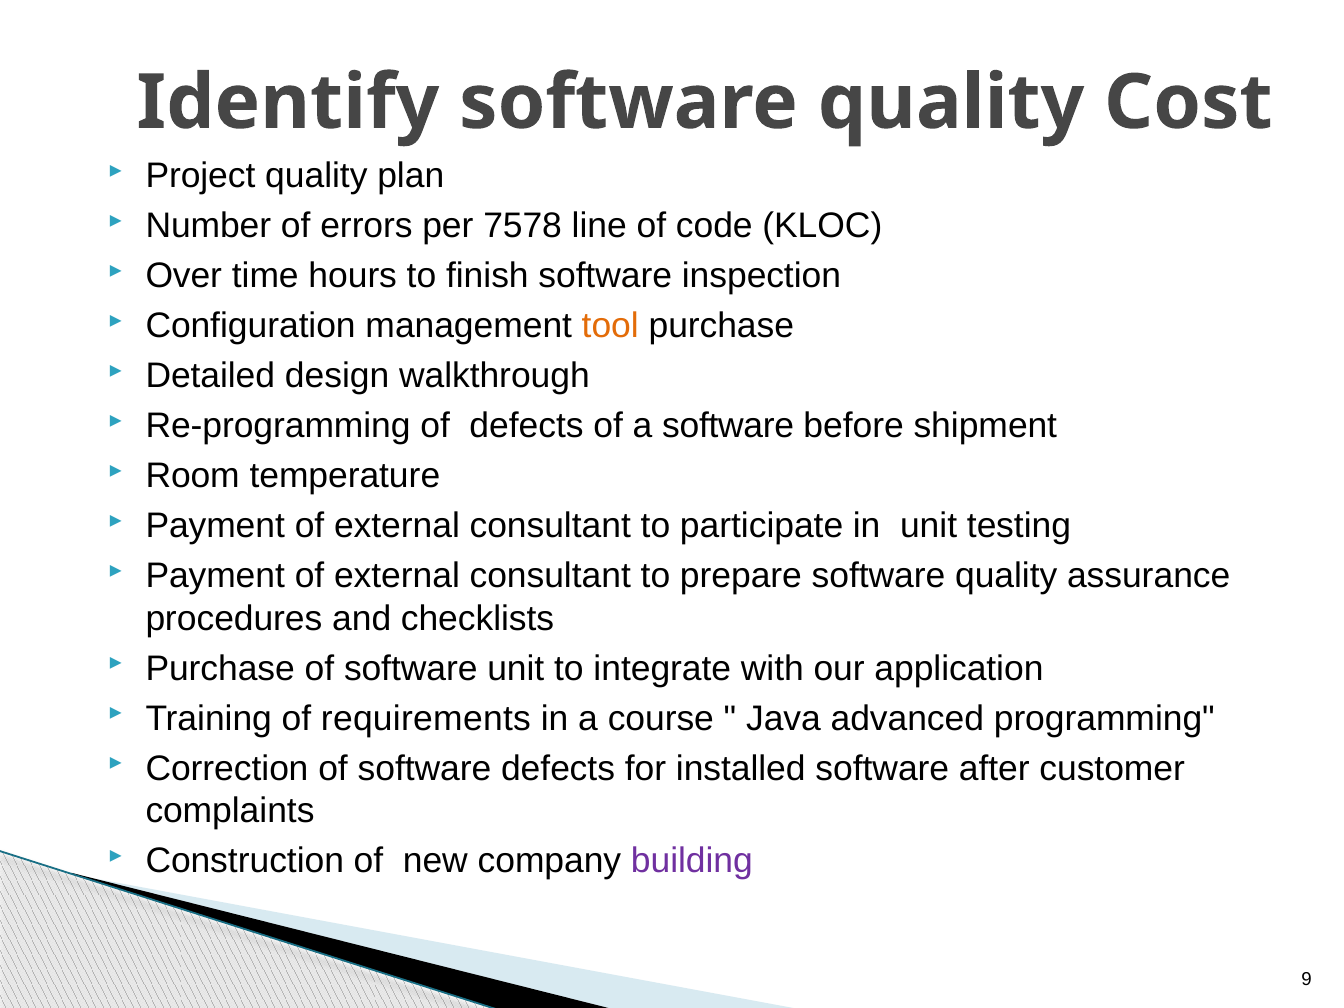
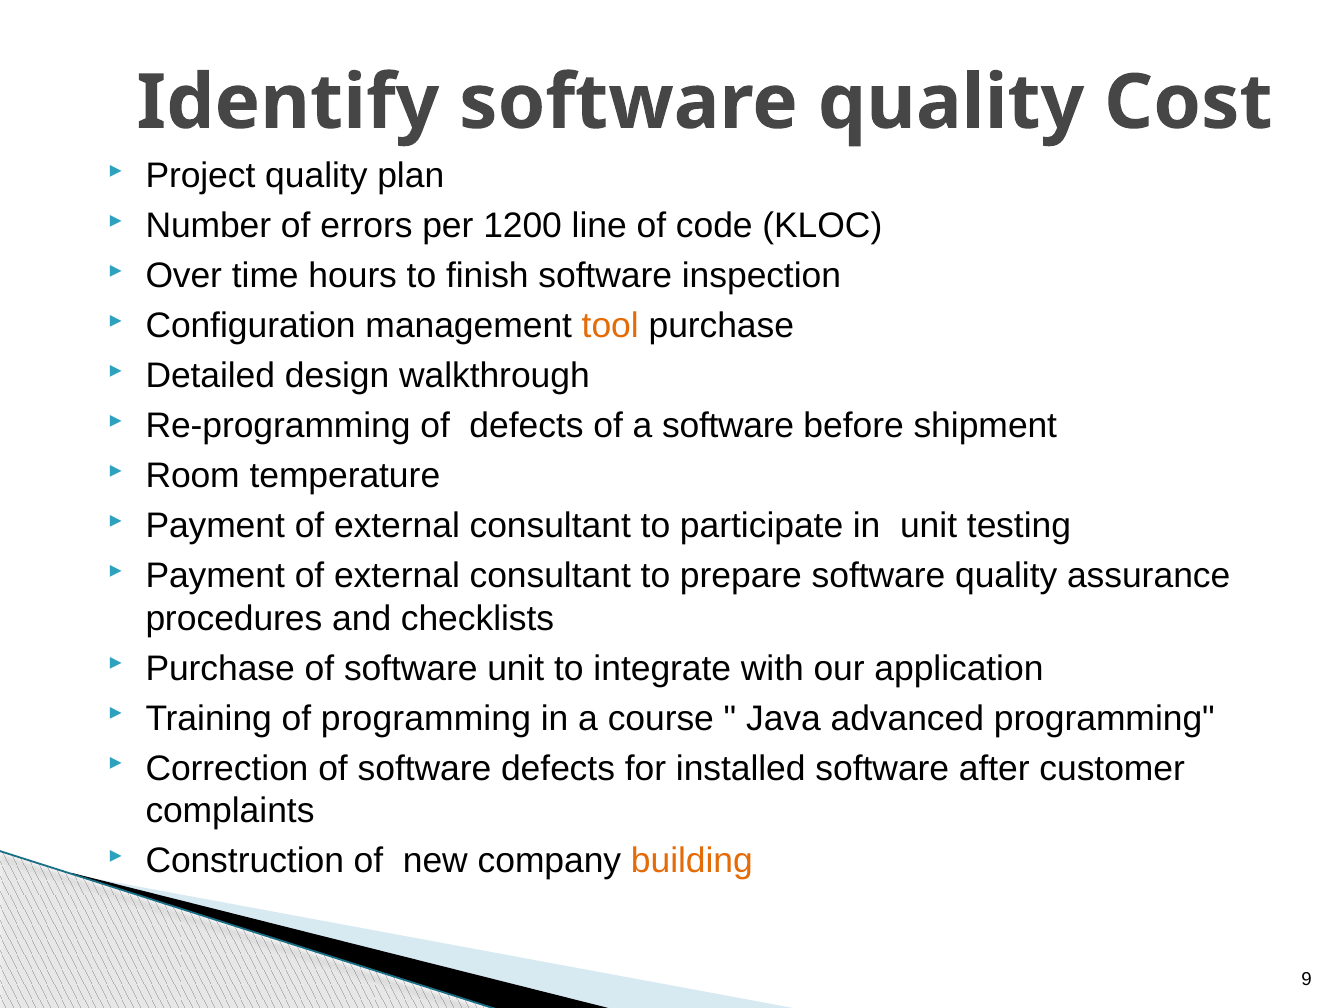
7578: 7578 -> 1200 (523, 226)
of requirements: requirements -> programming (426, 719)
building colour: purple -> orange (692, 861)
